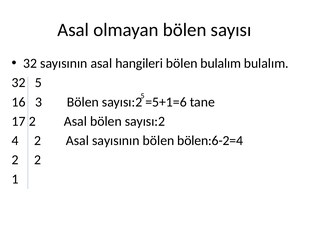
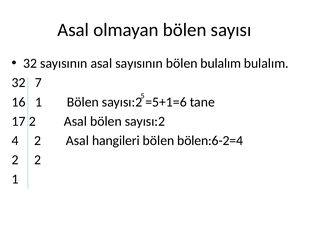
asal hangileri: hangileri -> sayısının (139, 63)
32 5: 5 -> 7 (38, 83)
3: 3 -> 1 (39, 102)
Asal sayısının: sayısının -> hangileri (116, 140)
